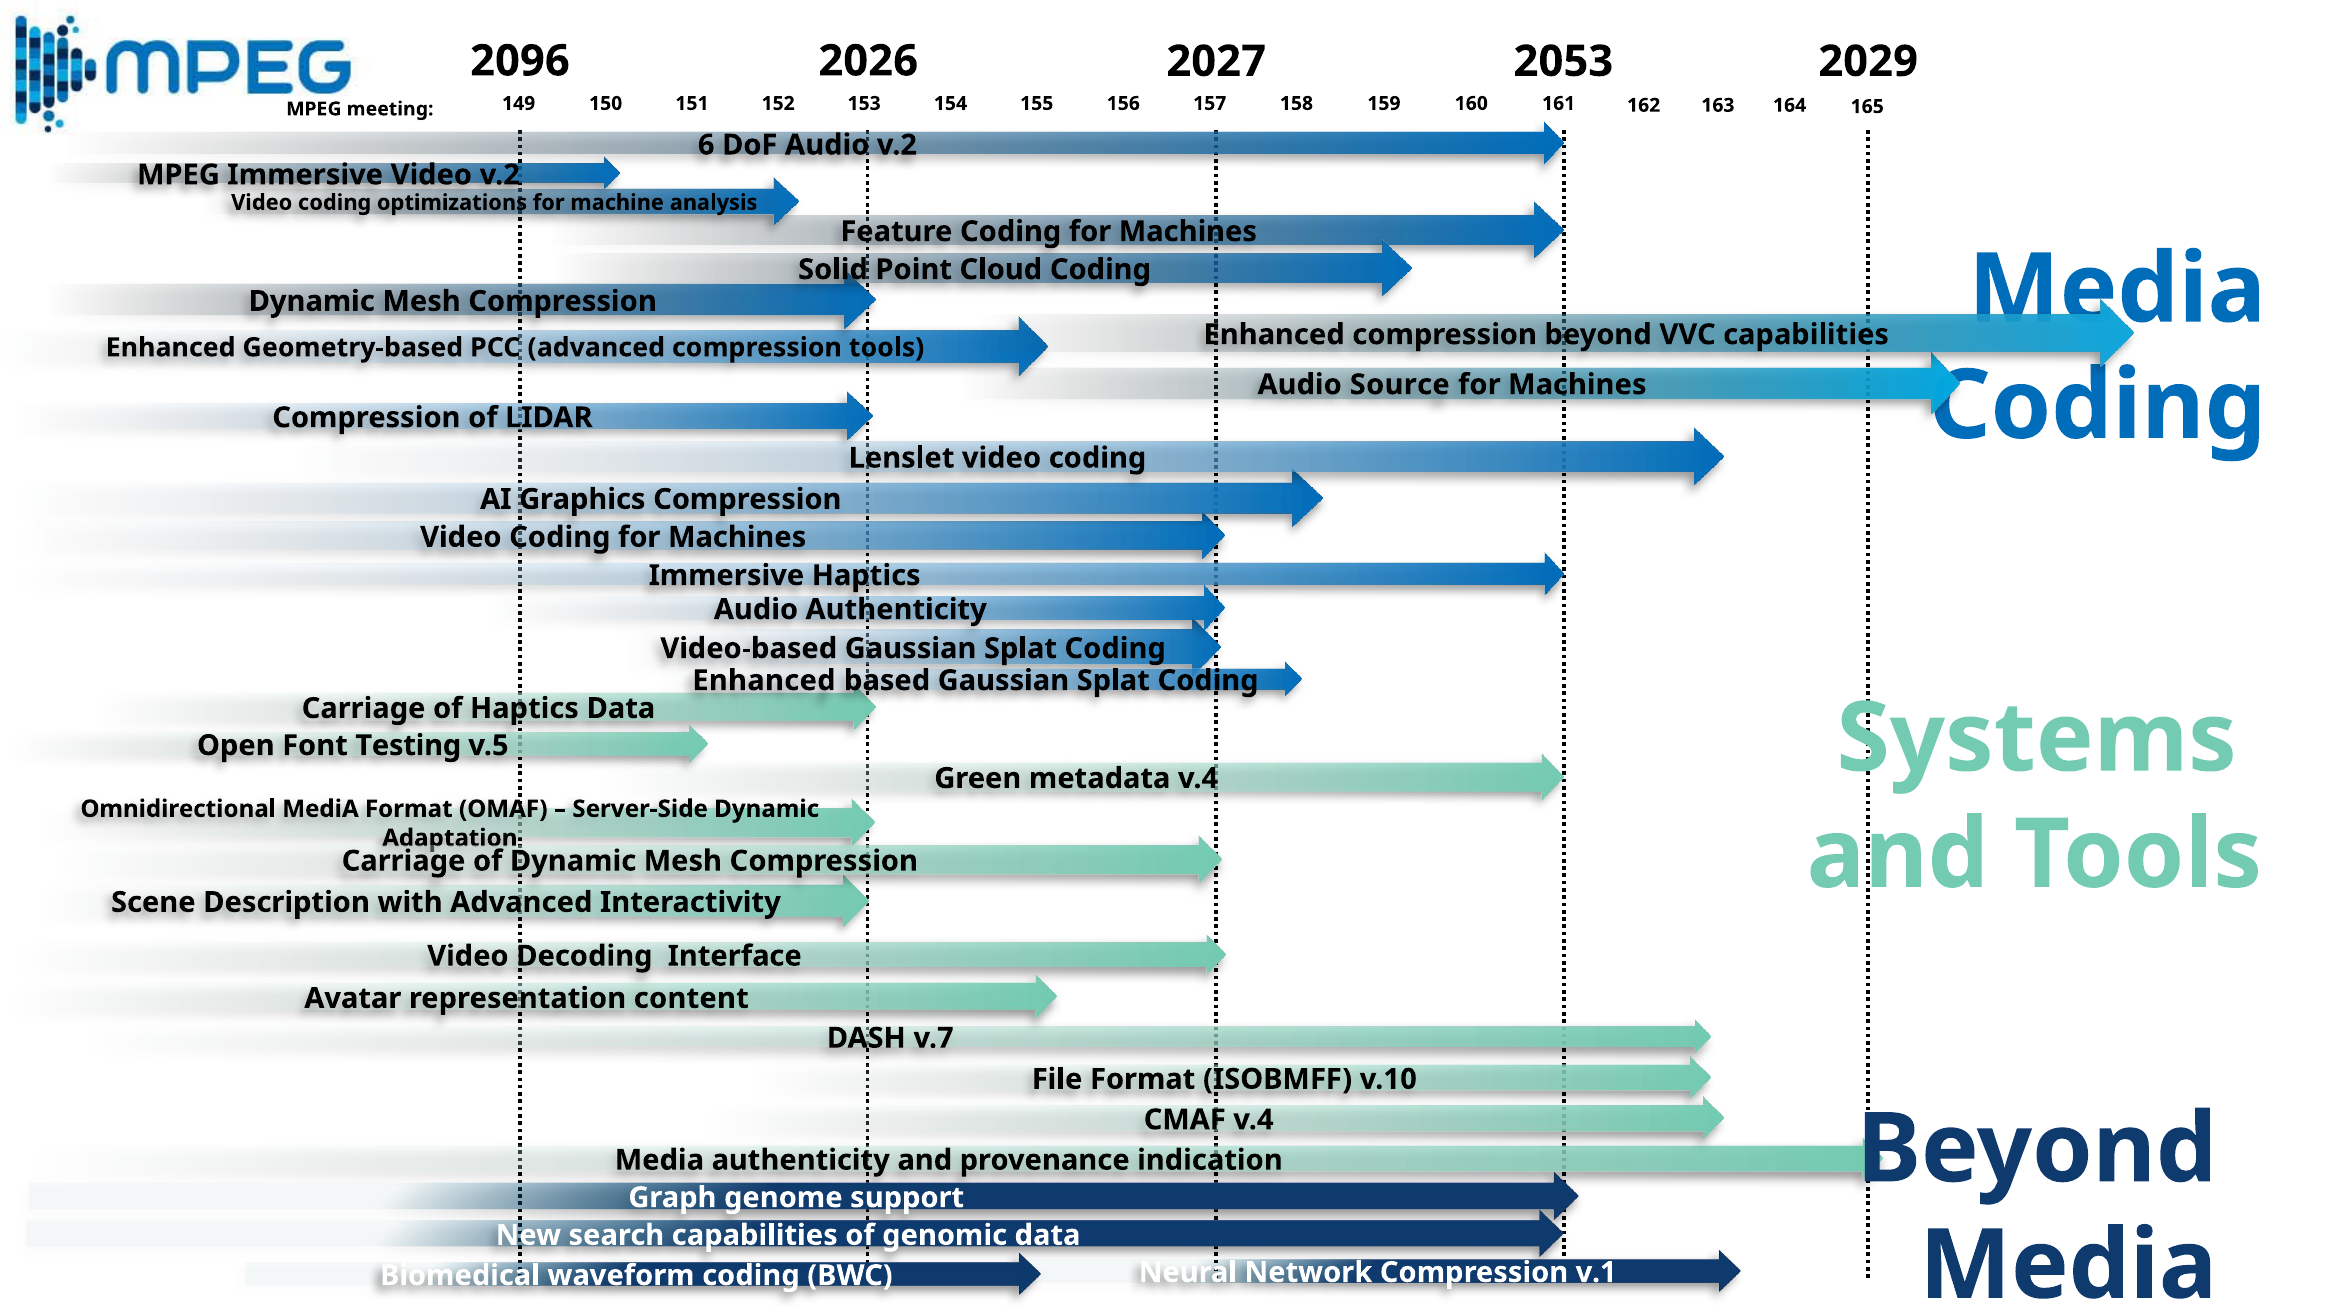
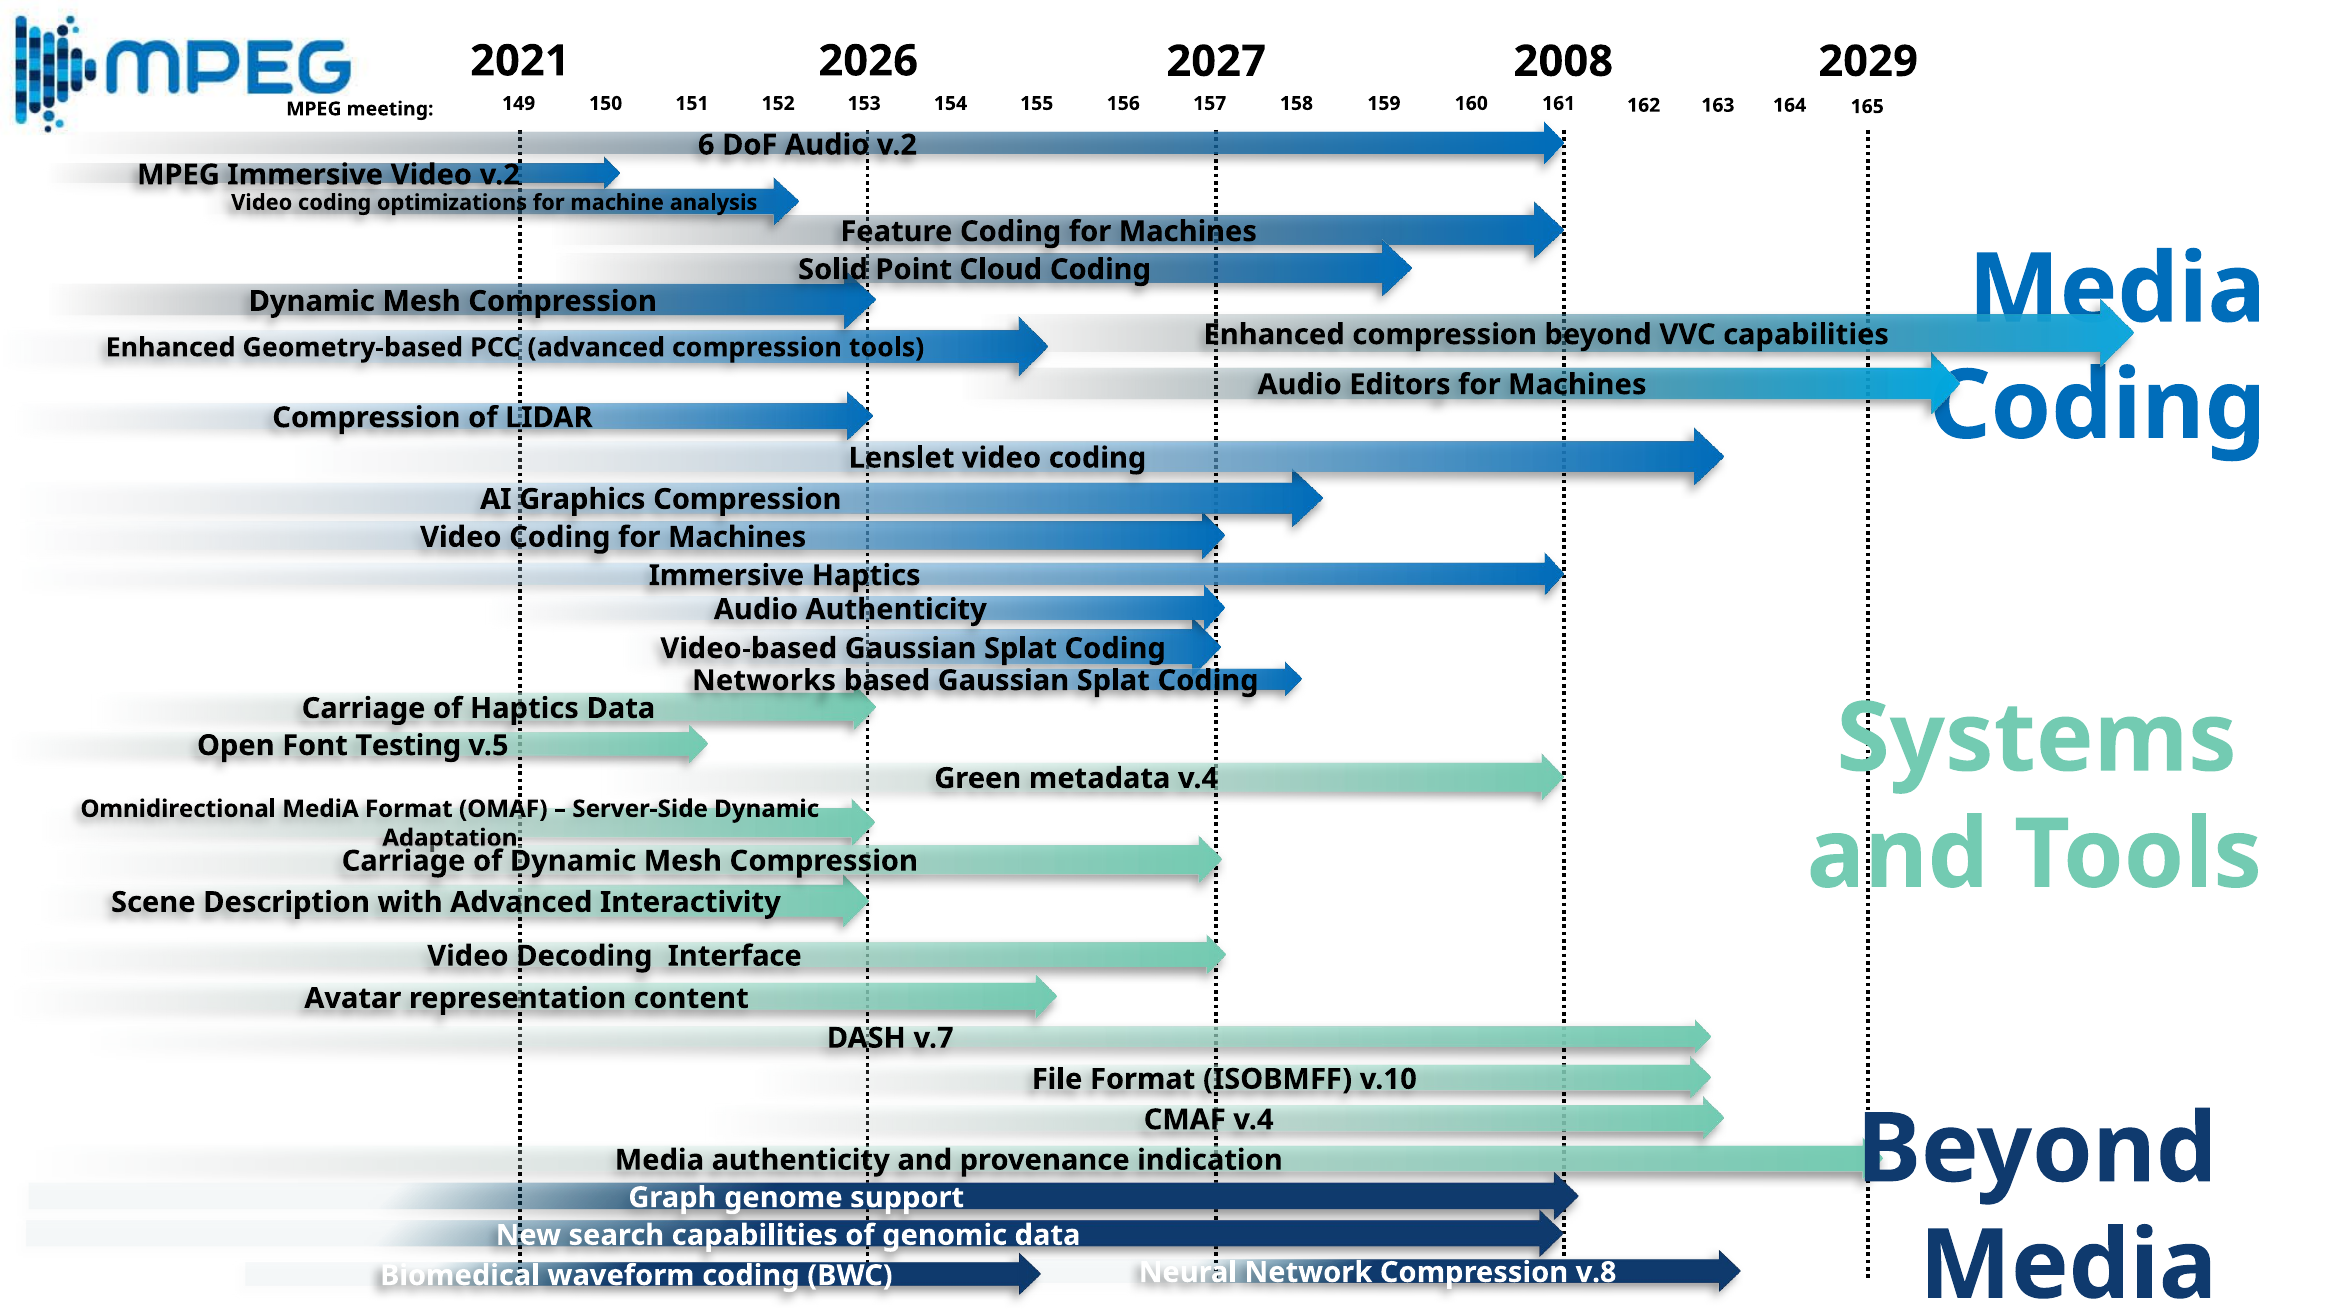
2096: 2096 -> 2021 (520, 61)
2053: 2053 -> 2008 (1563, 62)
Source: Source -> Editors (1400, 385)
Enhanced: Enhanced -> Networks (764, 681)
v.1: v.1 -> v.8 (1596, 1273)
